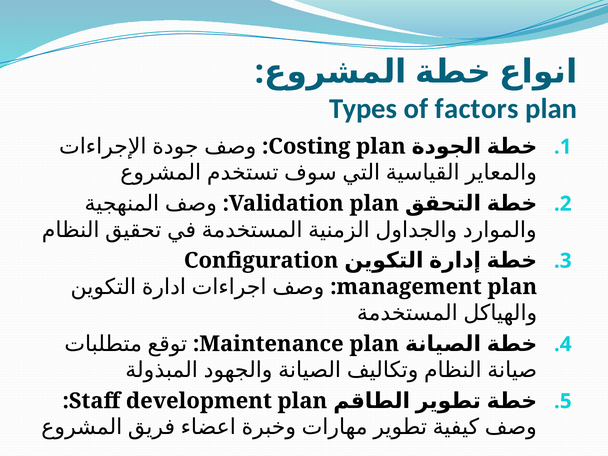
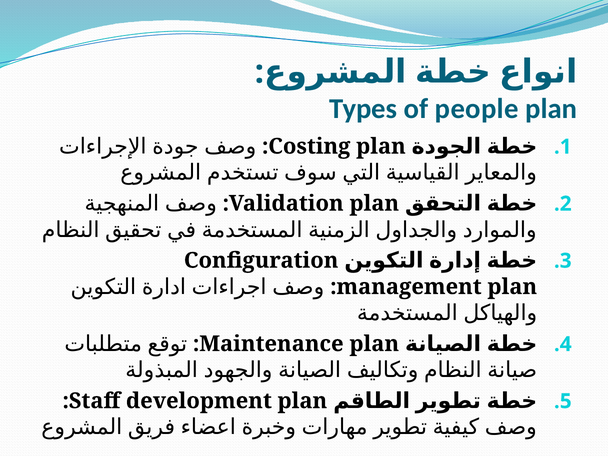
factors: factors -> people (477, 109)
